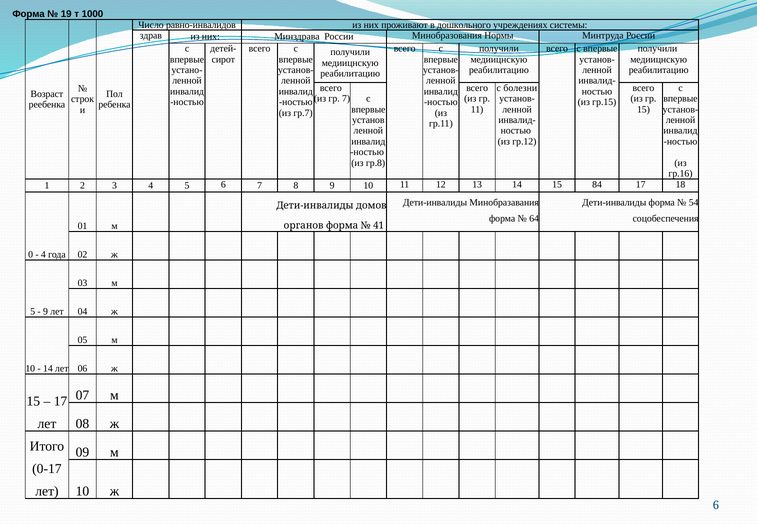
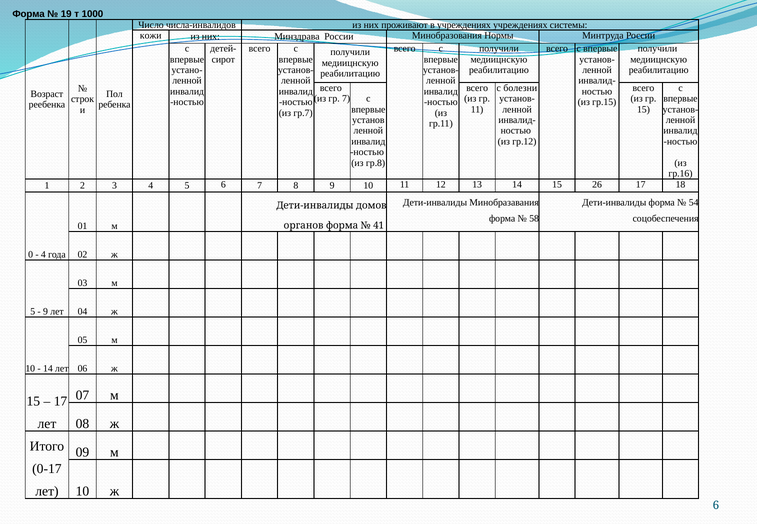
равно-инвалидов: равно-инвалидов -> числа-инвалидов (201, 25)
в дошкольного: дошкольного -> учреждениях (464, 25)
здрав: здрав -> кожи (151, 36)
84: 84 -> 26 (597, 184)
64: 64 -> 58 (534, 219)
